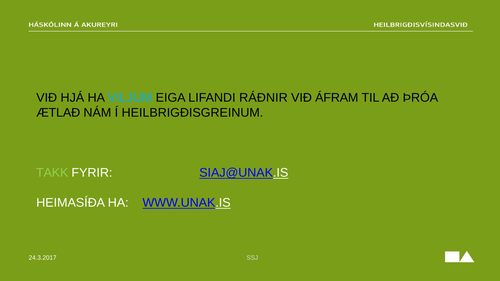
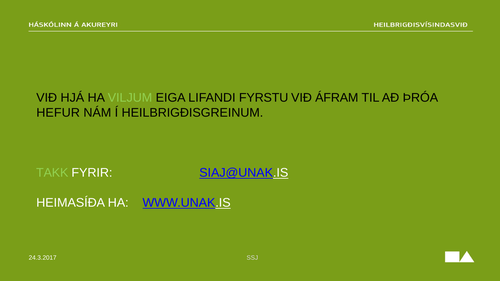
VILJUM colour: light blue -> light green (130, 98)
RÁÐNIR: RÁÐNIR -> FYRSTU (264, 98)
ÆTLAÐ: ÆTLAÐ -> HEFUR (58, 113)
